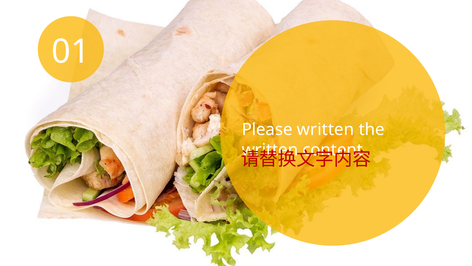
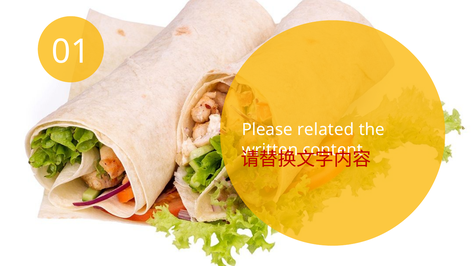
Please written: written -> related (326, 129)
